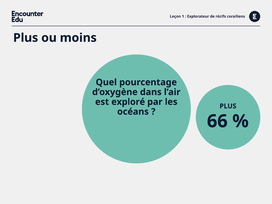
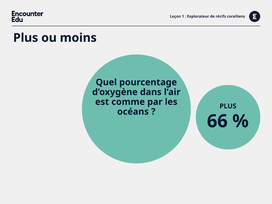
exploré: exploré -> comme (128, 102)
